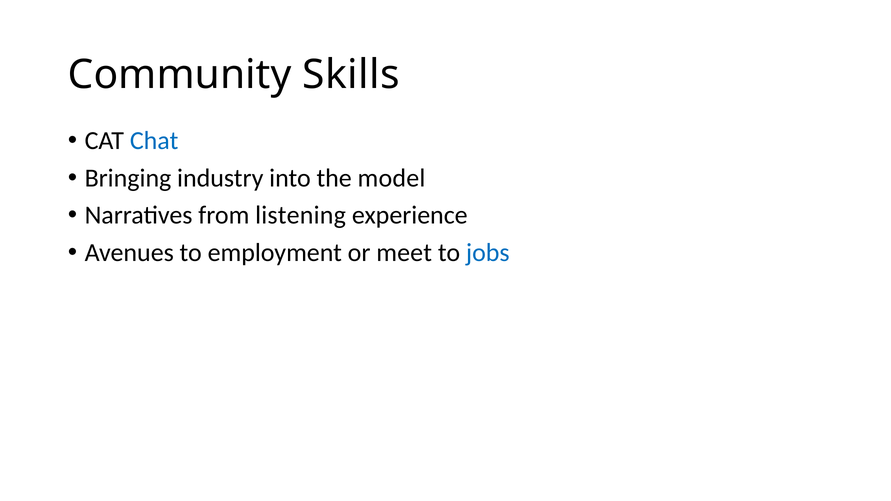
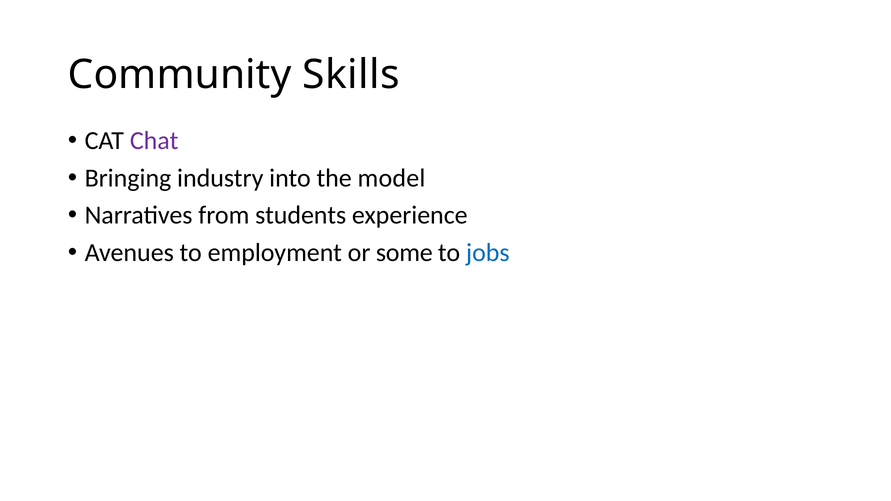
Chat colour: blue -> purple (154, 141)
listening: listening -> students (301, 215)
meet: meet -> some (404, 253)
